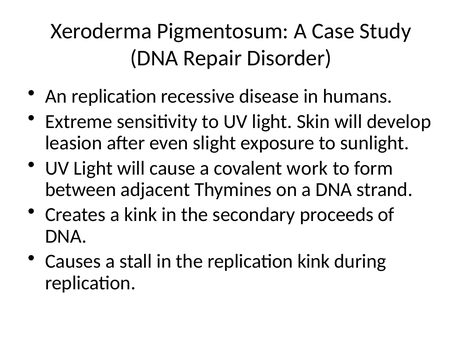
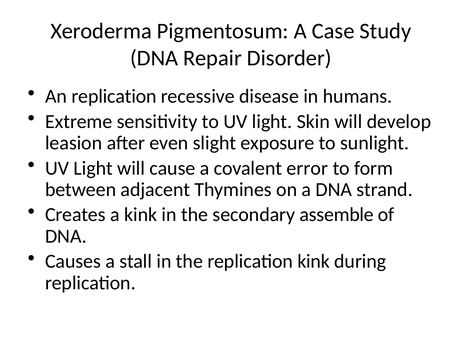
work: work -> error (307, 168)
proceeds: proceeds -> assemble (337, 215)
